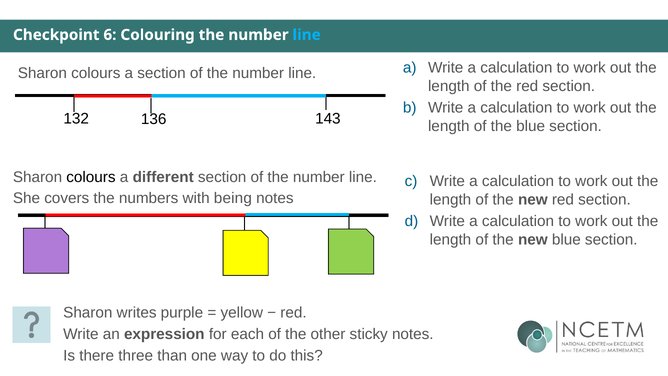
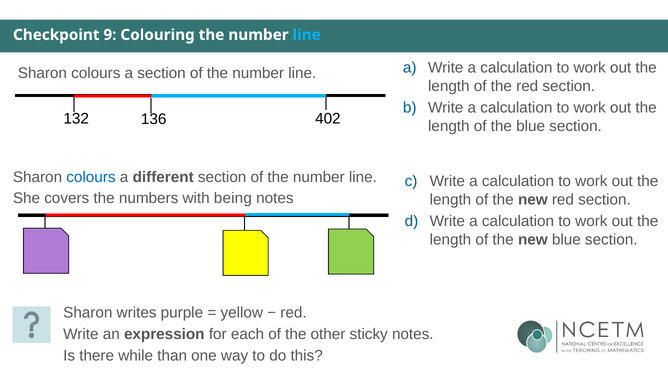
6: 6 -> 9 (110, 35)
143: 143 -> 402 (328, 119)
colours colour: black -> blue (91, 177)
three: three -> while (136, 355)
